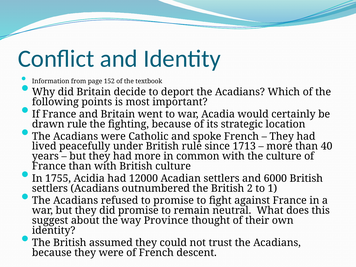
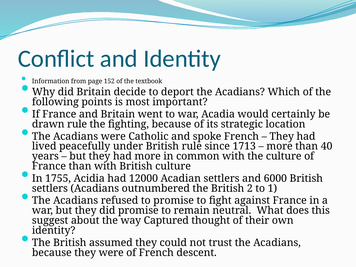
Province: Province -> Captured (166, 220)
